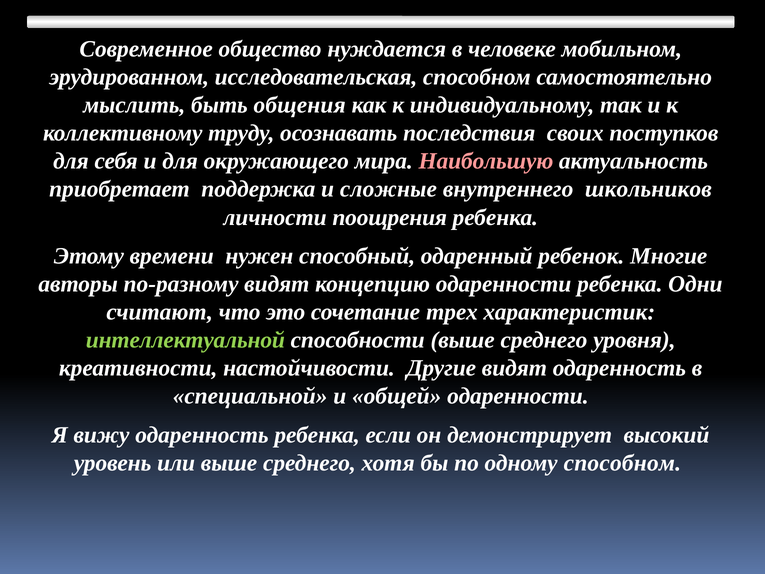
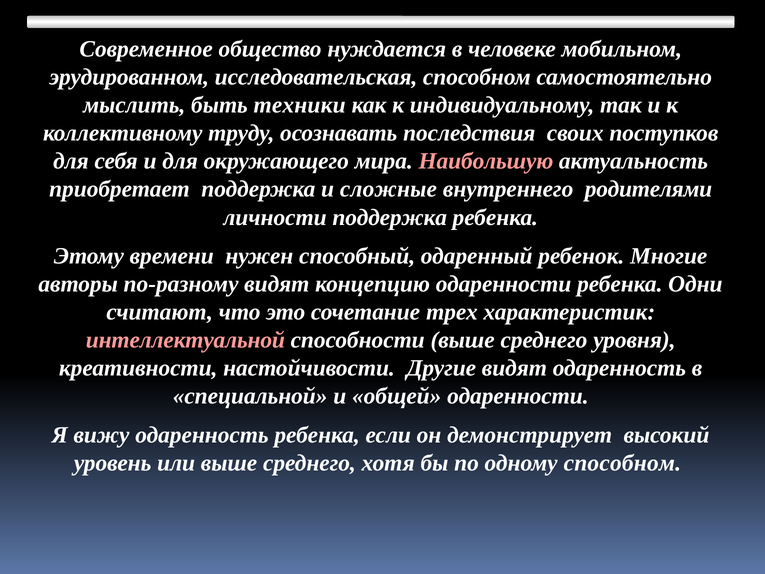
общения: общения -> техники (300, 105)
школьников: школьников -> родителями (649, 189)
личности поощрения: поощрения -> поддержка (390, 217)
интеллектуальной colour: light green -> pink (185, 340)
